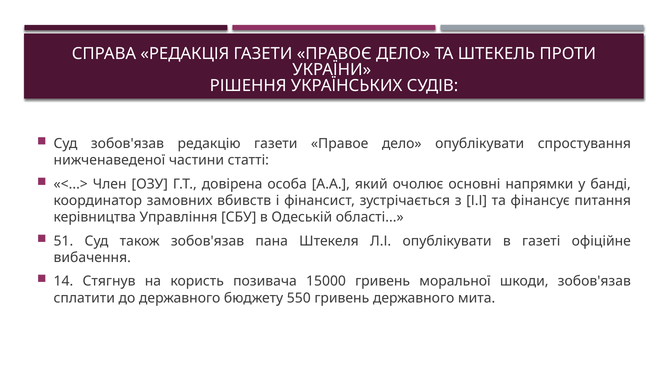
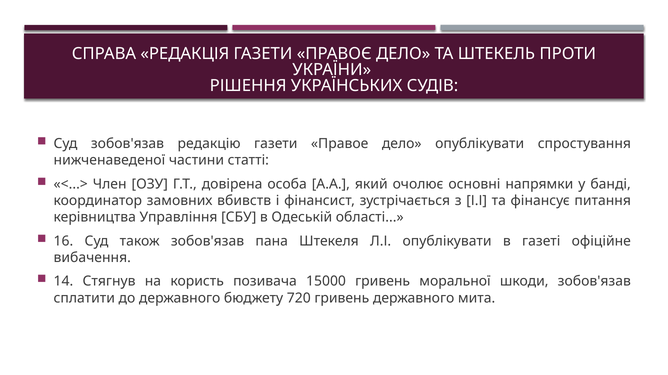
51: 51 -> 16 (63, 241)
550: 550 -> 720 (299, 299)
